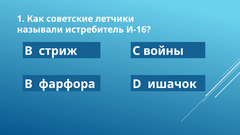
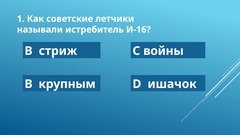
фарфора: фарфора -> крупным (67, 84)
